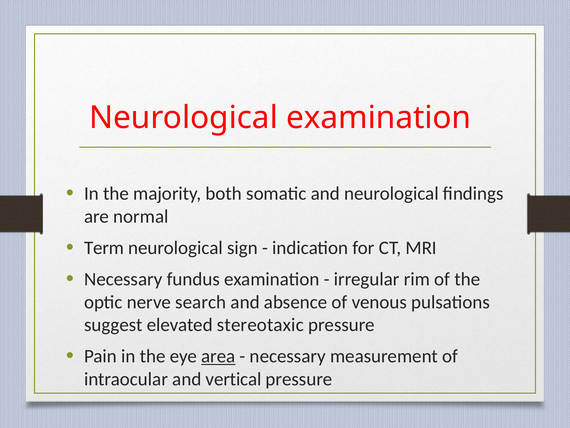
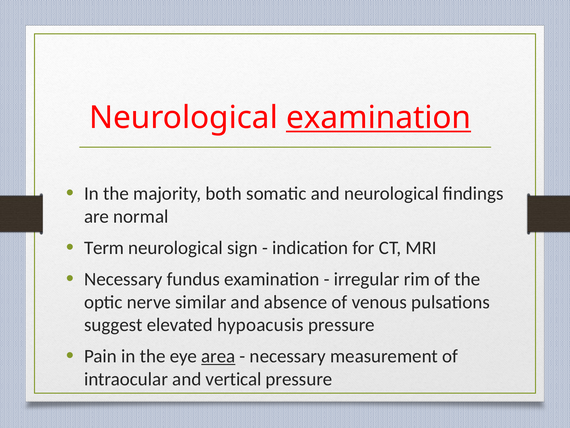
examination underline: none -> present (379, 118)
search: search -> similar (201, 302)
stereotaxic: stereotaxic -> hypoacusis (260, 325)
